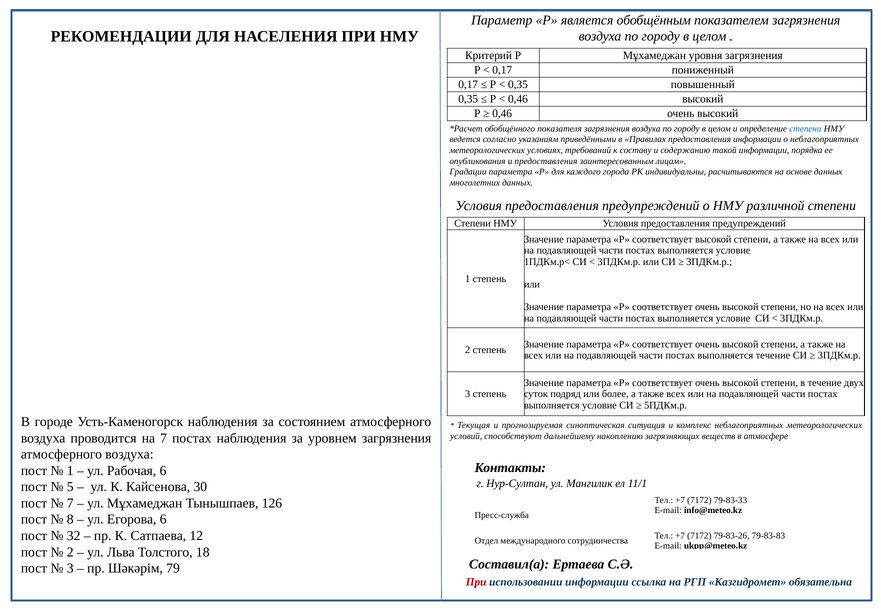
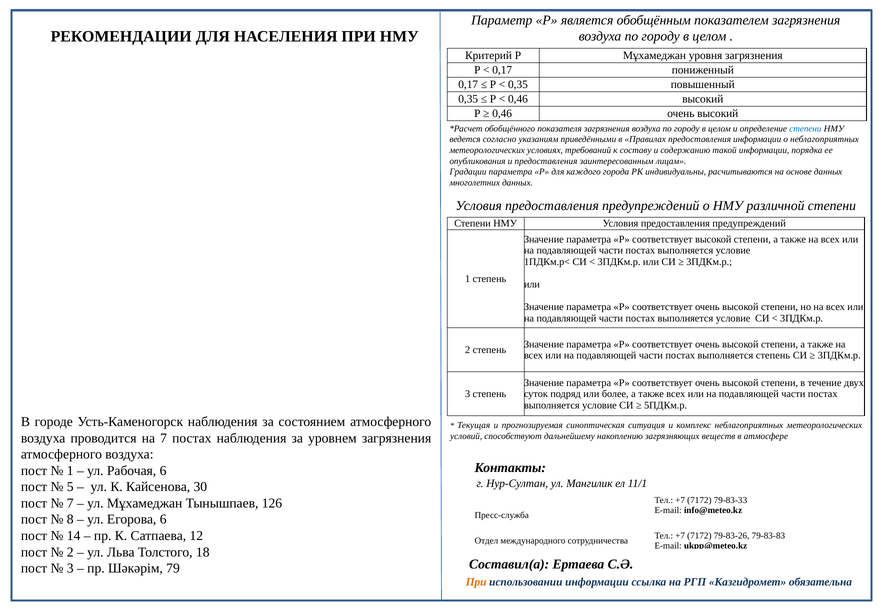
выполняется течение: течение -> степень (773, 356)
32: 32 -> 14 (74, 536)
При colour: red -> orange (476, 582)
